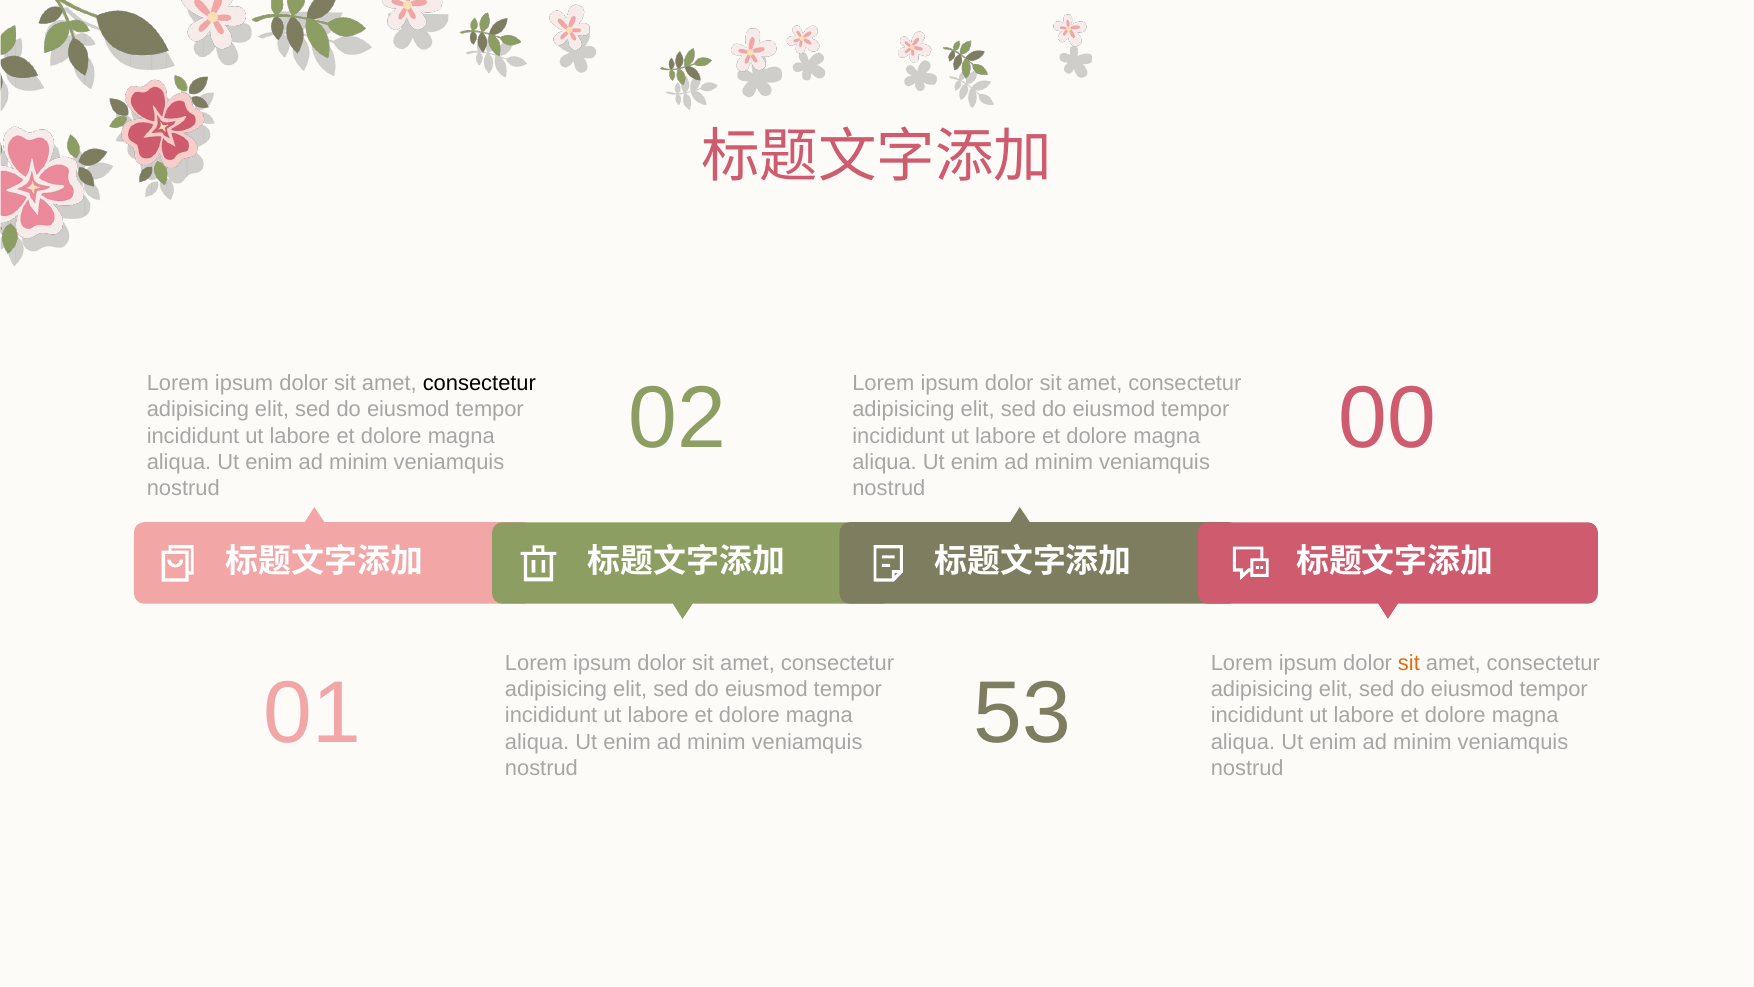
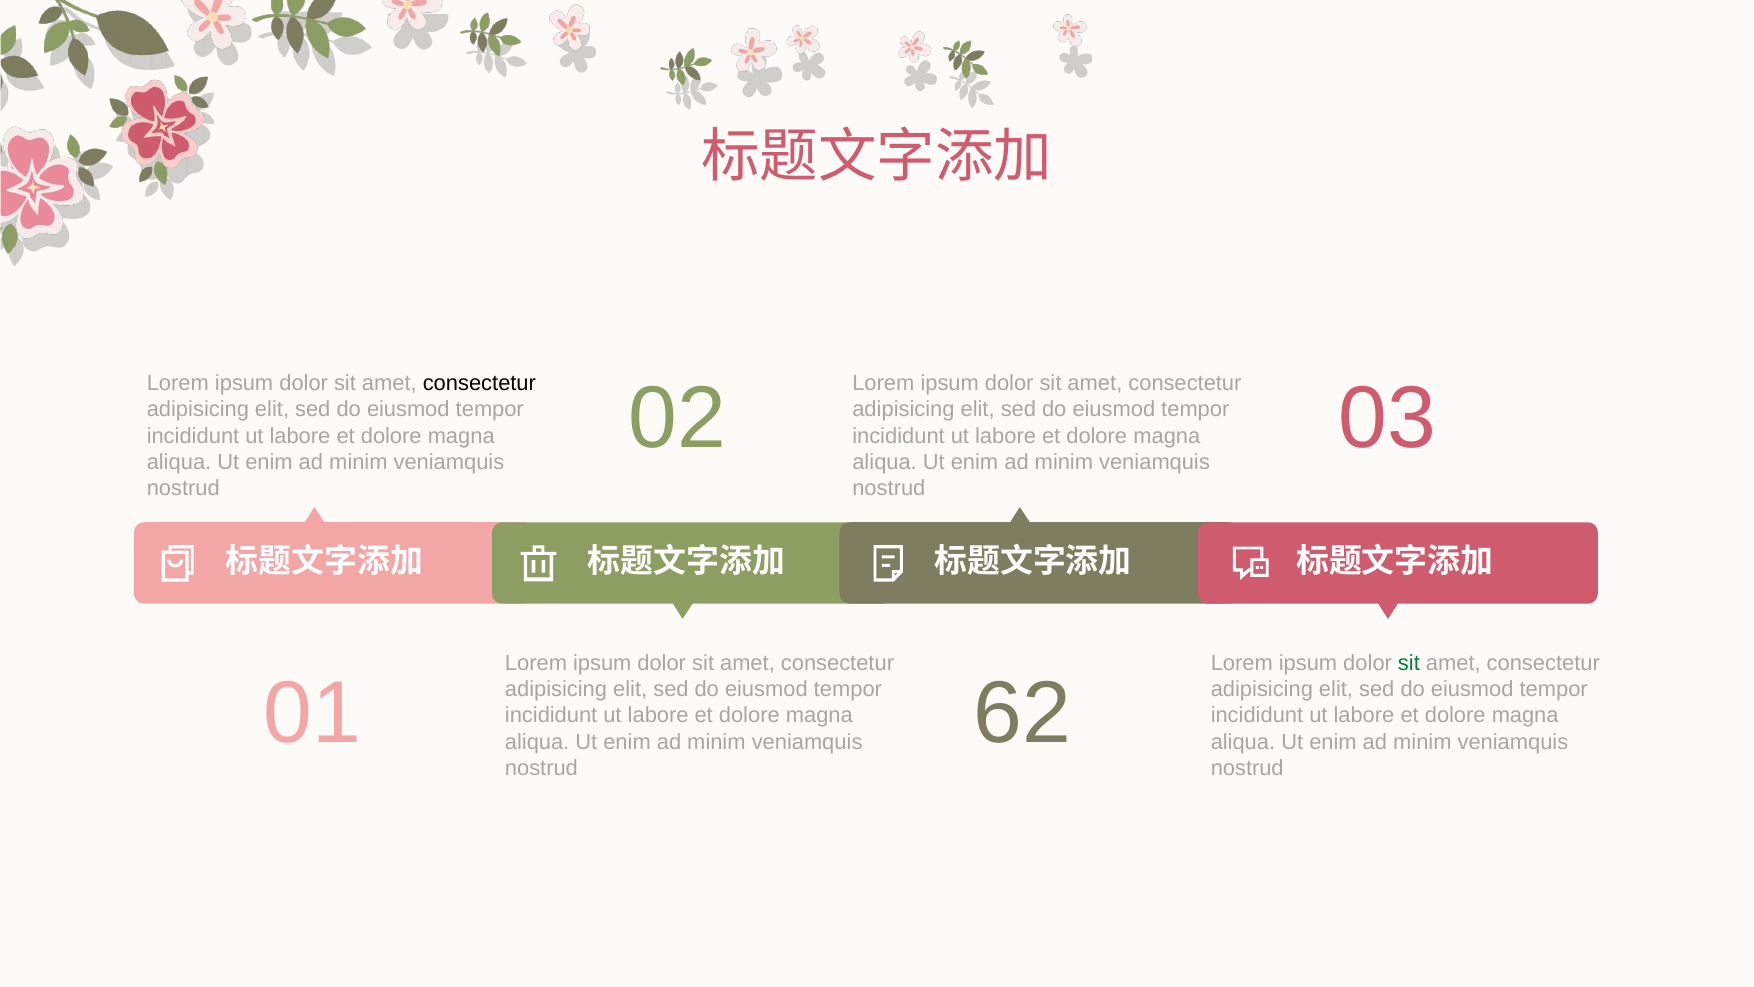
00: 00 -> 03 (1387, 419)
sit colour: orange -> green (1409, 663)
53: 53 -> 62 (1022, 713)
